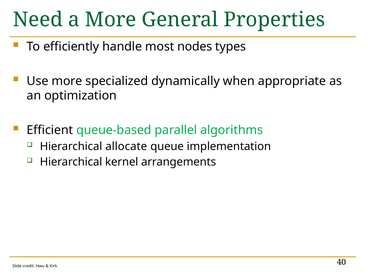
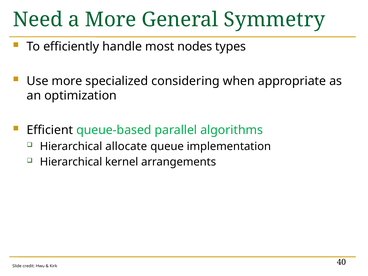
Properties: Properties -> Symmetry (274, 20)
dynamically: dynamically -> considering (186, 81)
